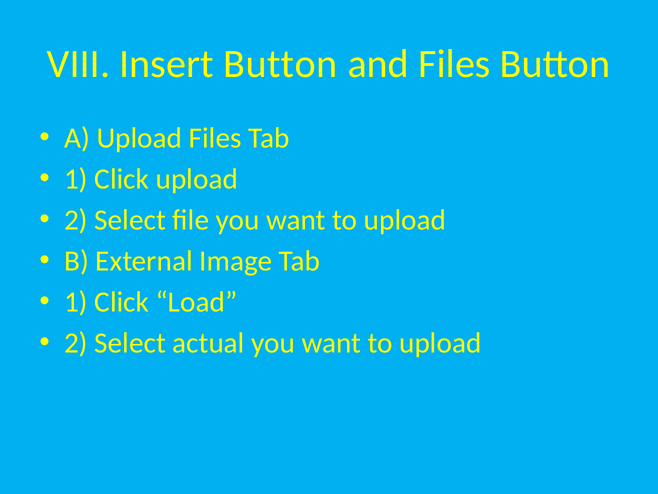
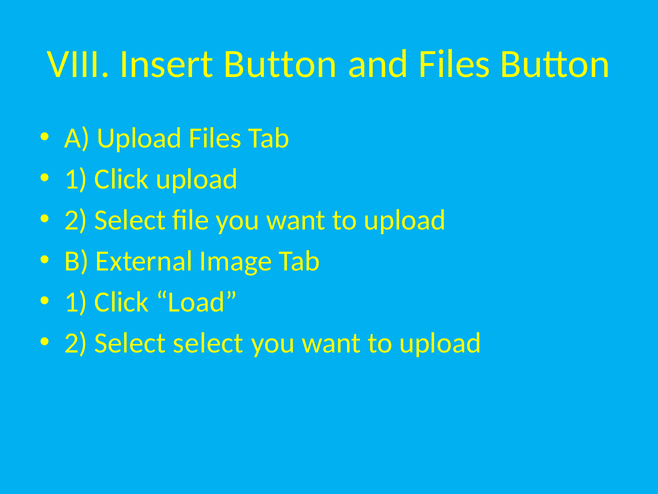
Select actual: actual -> select (208, 343)
